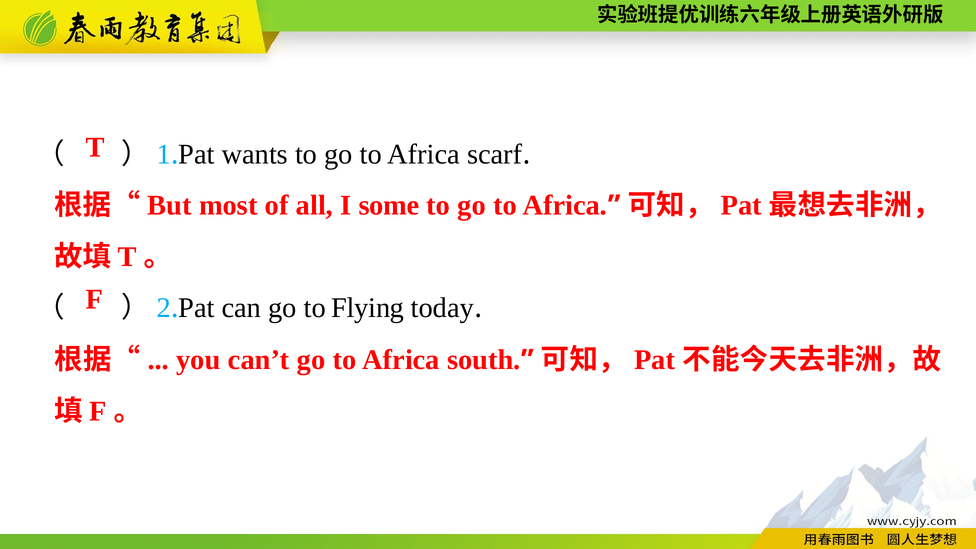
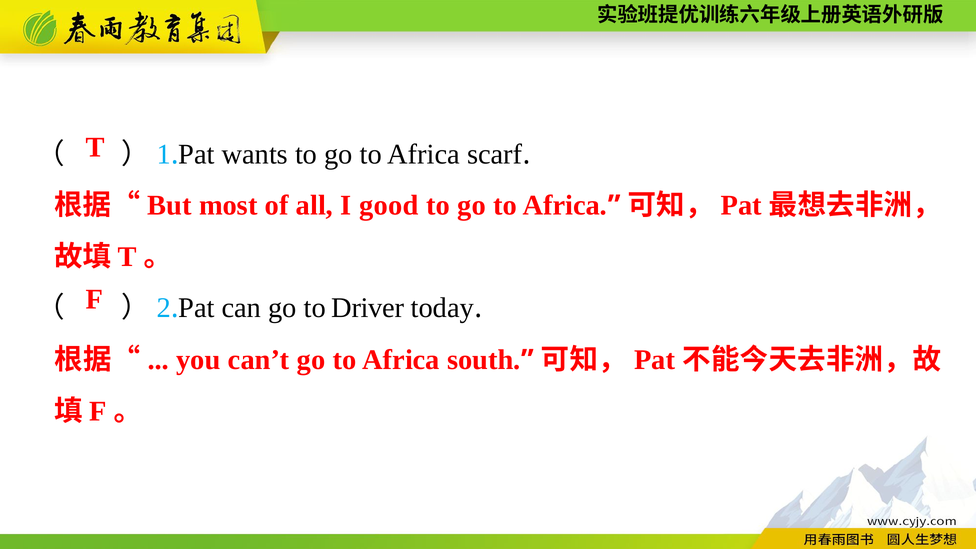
some: some -> good (389, 206)
Flying: Flying -> Driver (368, 308)
